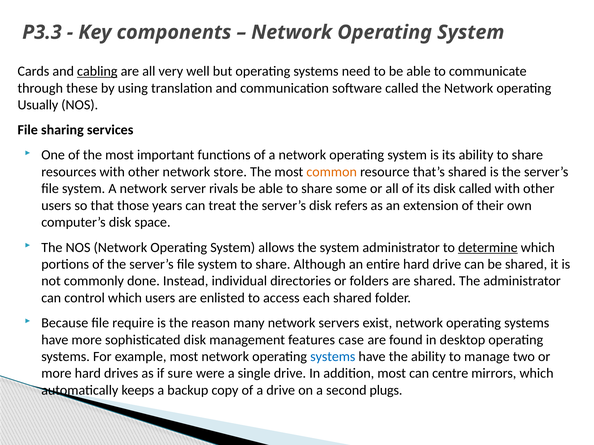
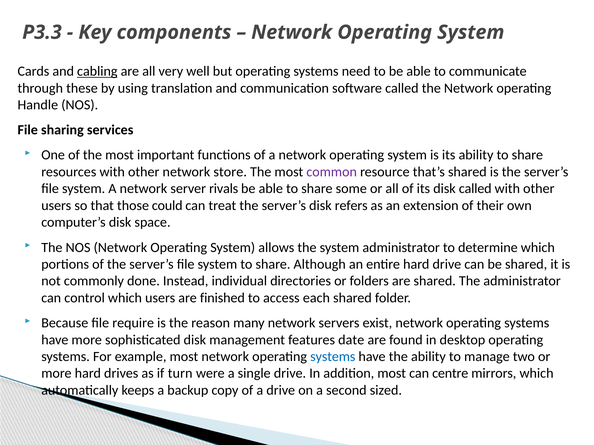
Usually: Usually -> Handle (38, 105)
common colour: orange -> purple (332, 172)
years: years -> could (167, 206)
determine underline: present -> none (488, 248)
enlisted: enlisted -> finished (222, 298)
case: case -> date (351, 340)
sure: sure -> turn (180, 374)
plugs: plugs -> sized (386, 391)
